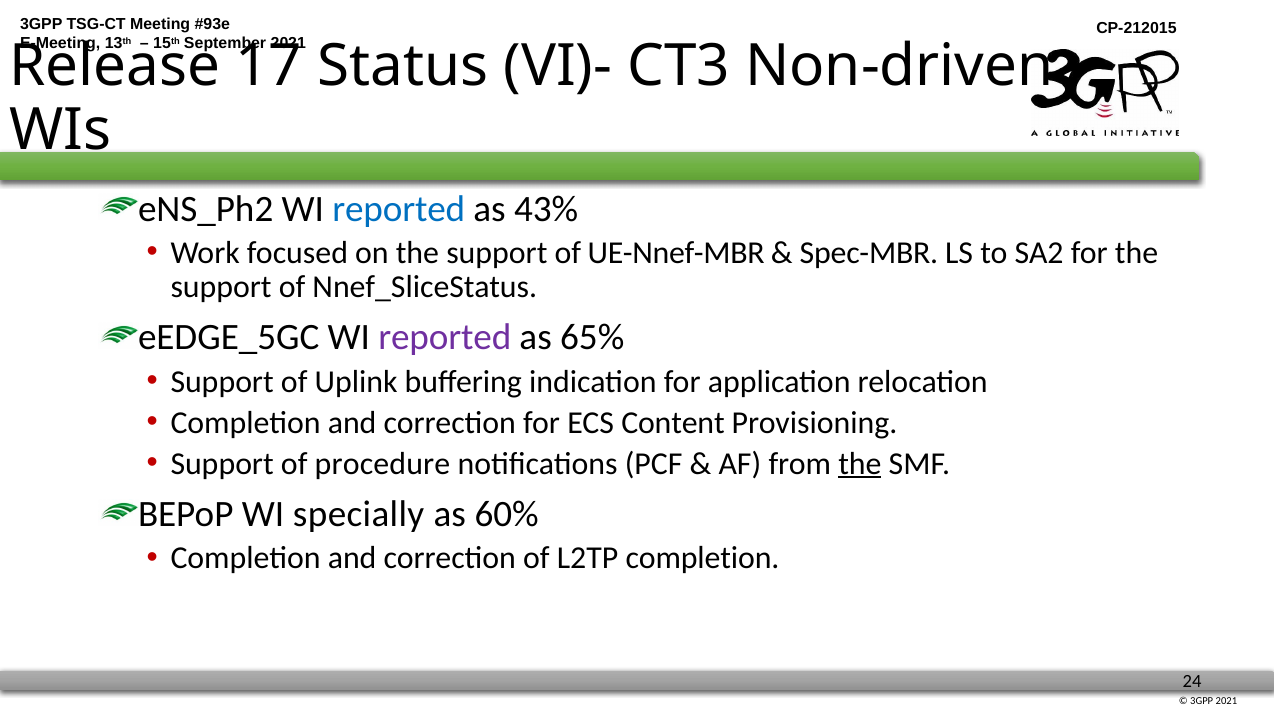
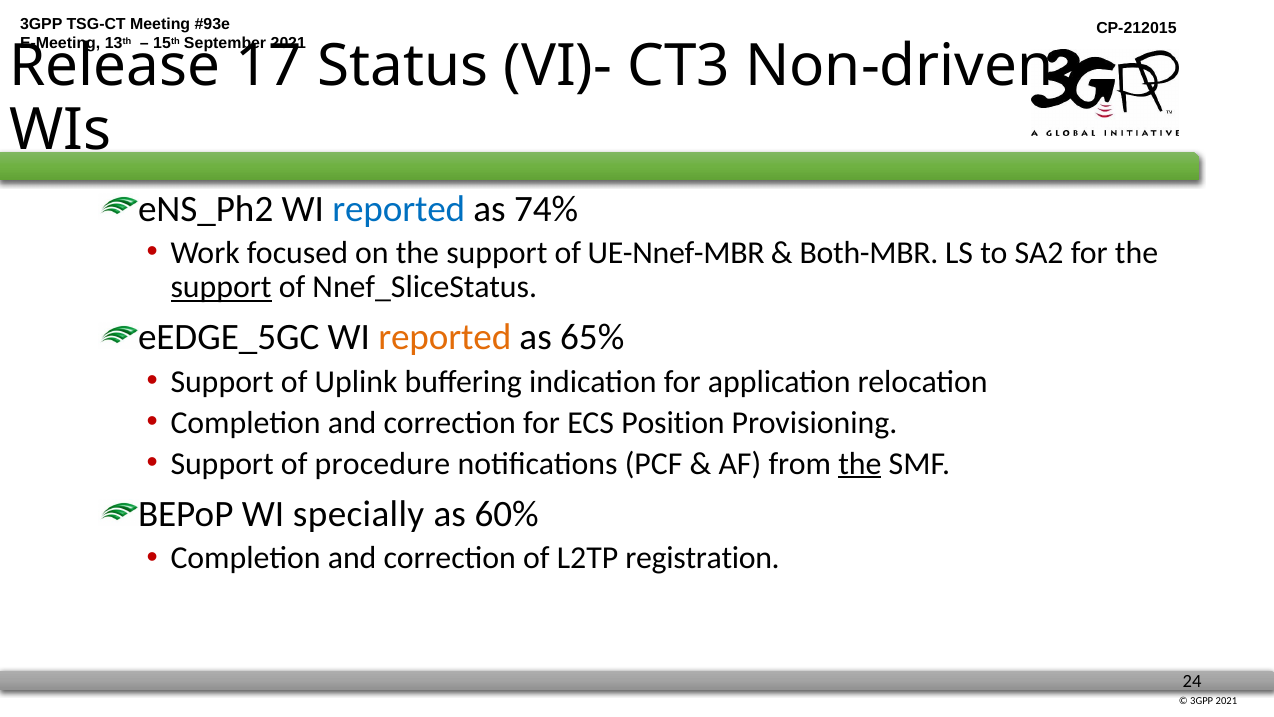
43%: 43% -> 74% (546, 209)
Spec-MBR: Spec-MBR -> Both-MBR (869, 253)
support underline: none -> present (221, 287)
reported colour: purple -> orange (445, 337)
Content: Content -> Position (673, 422)
L2TP completion: completion -> registration (703, 558)
